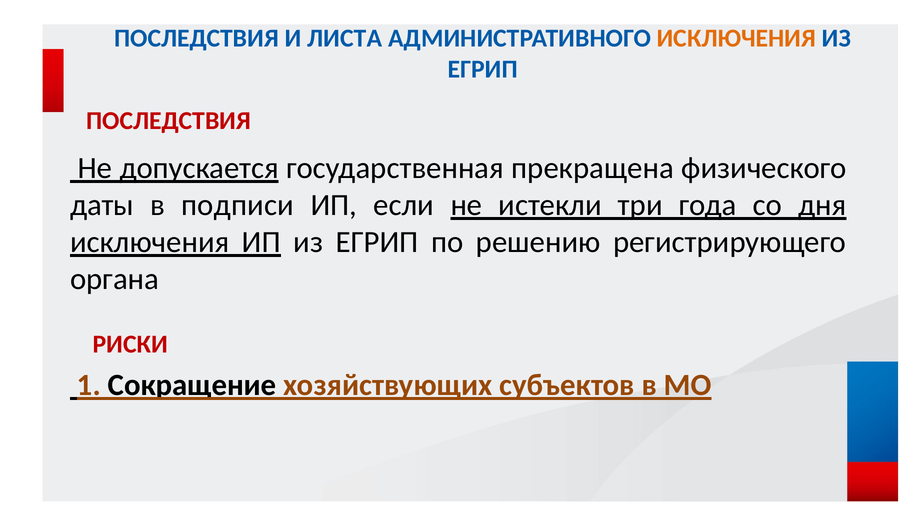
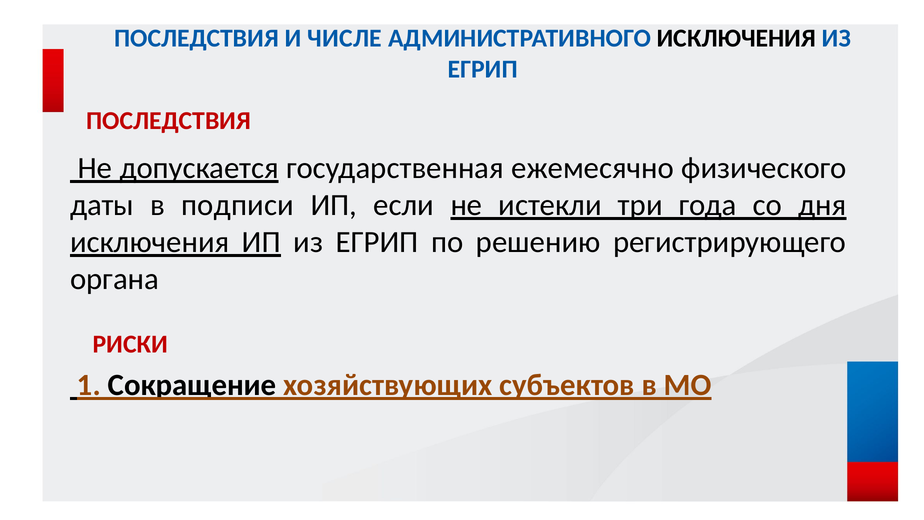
ЛИСТА: ЛИСТА -> ЧИСЛЕ (345, 38)
ИСКЛЮЧЕНИЯ colour: orange -> black (736, 38)
прекращена: прекращена -> ежемесячно (593, 168)
